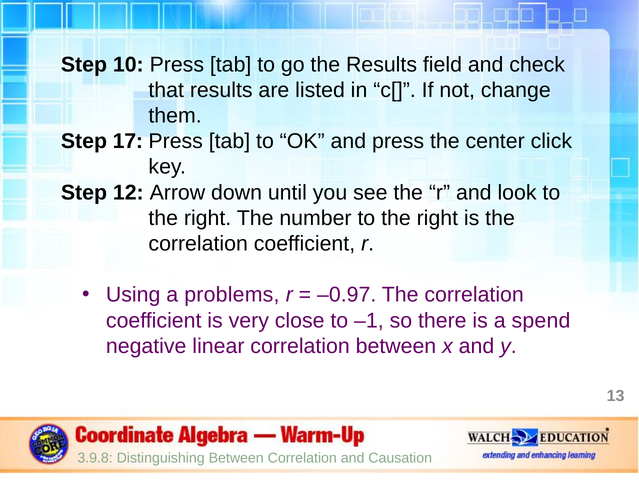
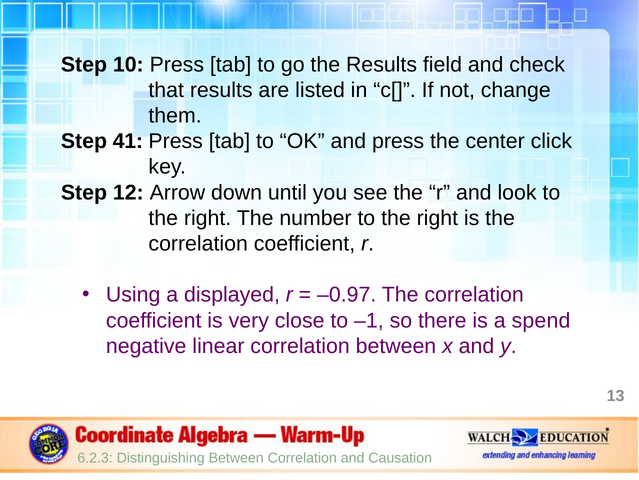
17: 17 -> 41 (128, 141)
problems: problems -> displayed (232, 294)
3.9.8: 3.9.8 -> 6.2.3 (95, 457)
